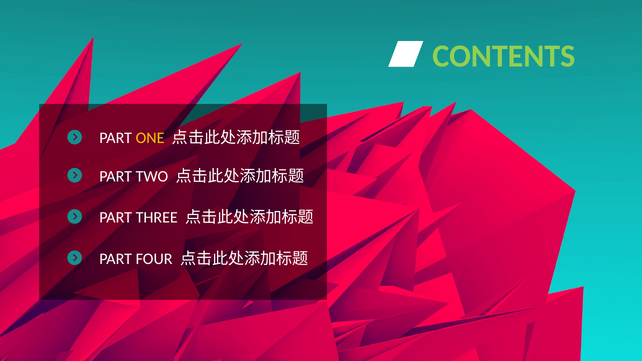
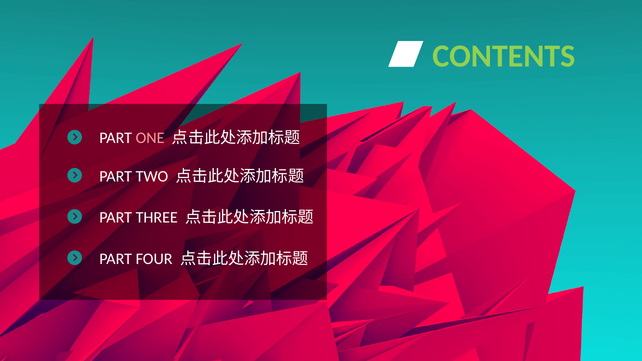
ONE colour: yellow -> pink (150, 138)
